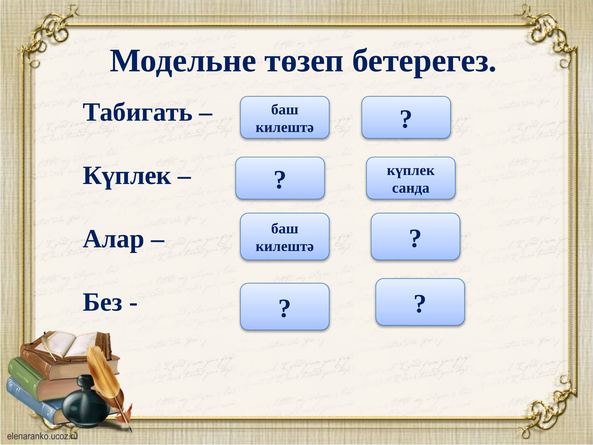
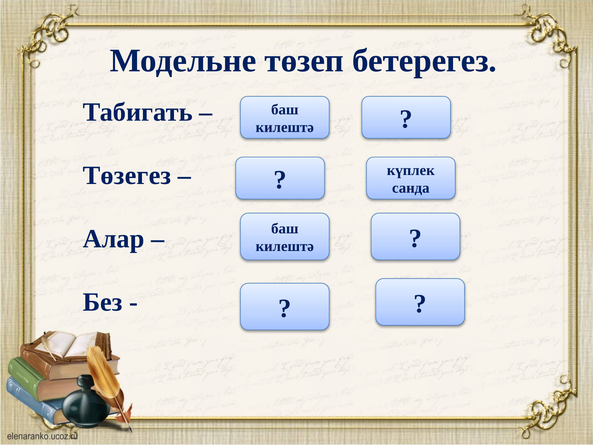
Күплек: Күплек -> Төзегез (127, 175)
